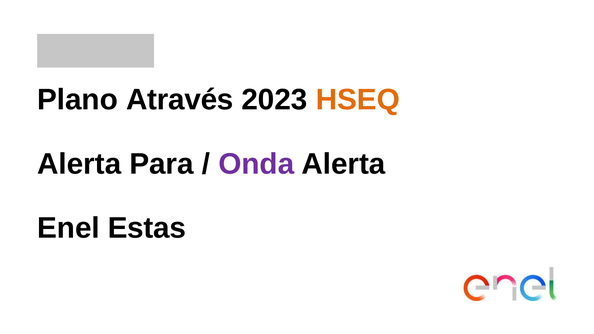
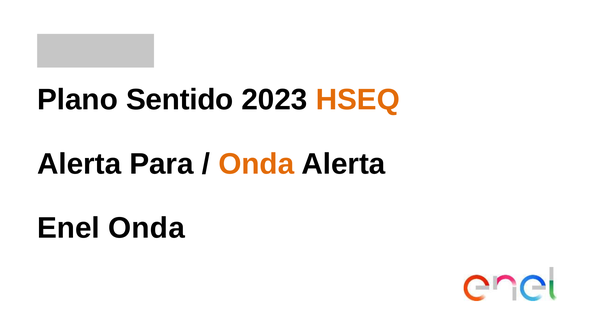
Através: Através -> Sentido (180, 100)
Onda colour: purple -> orange (256, 164)
Enel Estas: Estas -> Onda (147, 228)
